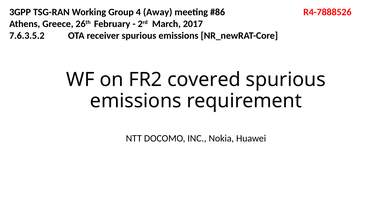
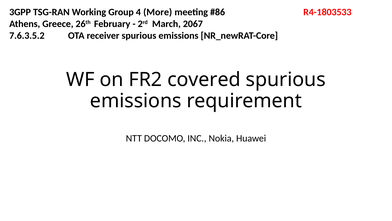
Away: Away -> More (158, 12)
R4-7888526: R4-7888526 -> R4-1803533 (327, 12)
2017: 2017 -> 2067 (193, 24)
